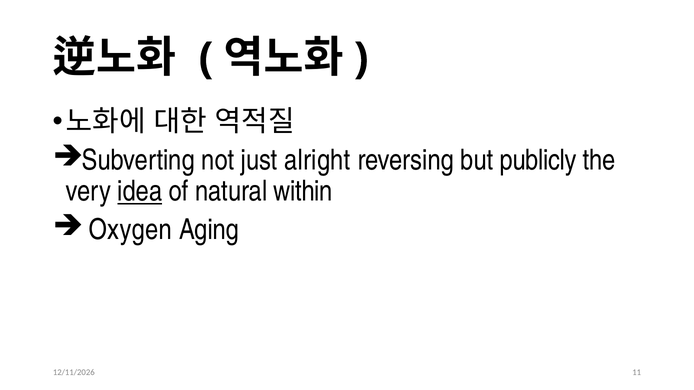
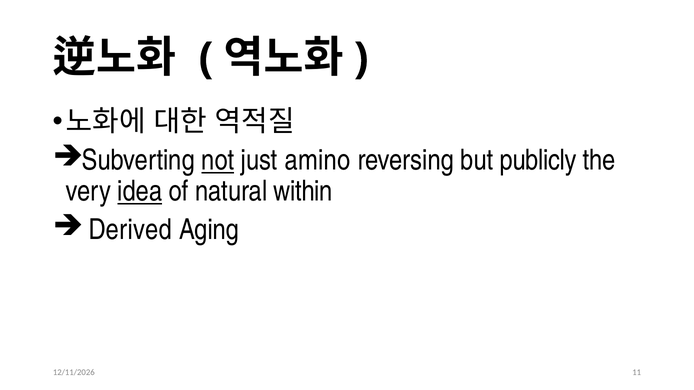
not underline: none -> present (218, 160)
alright: alright -> amino (317, 160)
Oxygen: Oxygen -> Derived (130, 230)
